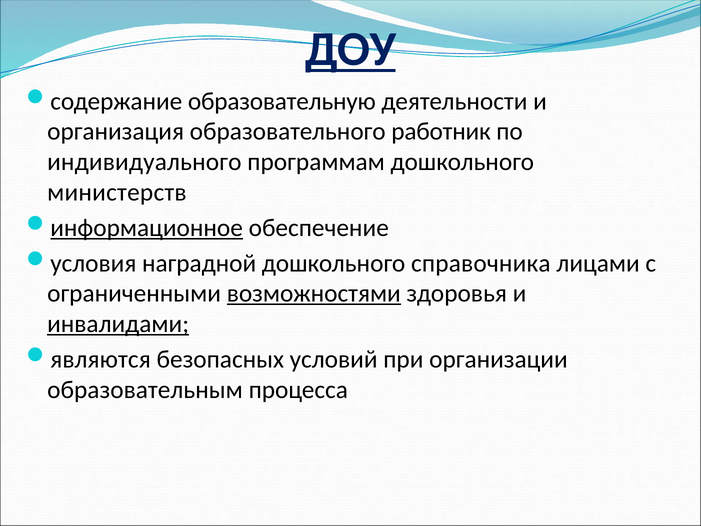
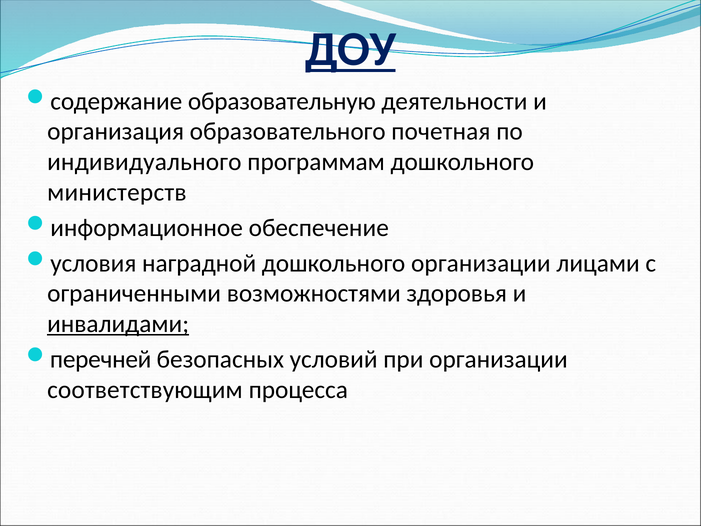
работник: работник -> почетная (441, 132)
информационное underline: present -> none (147, 228)
дошкольного справочника: справочника -> организации (481, 263)
возможностями underline: present -> none (314, 293)
являются: являются -> перечней (101, 359)
образовательным: образовательным -> соответствующим (145, 390)
